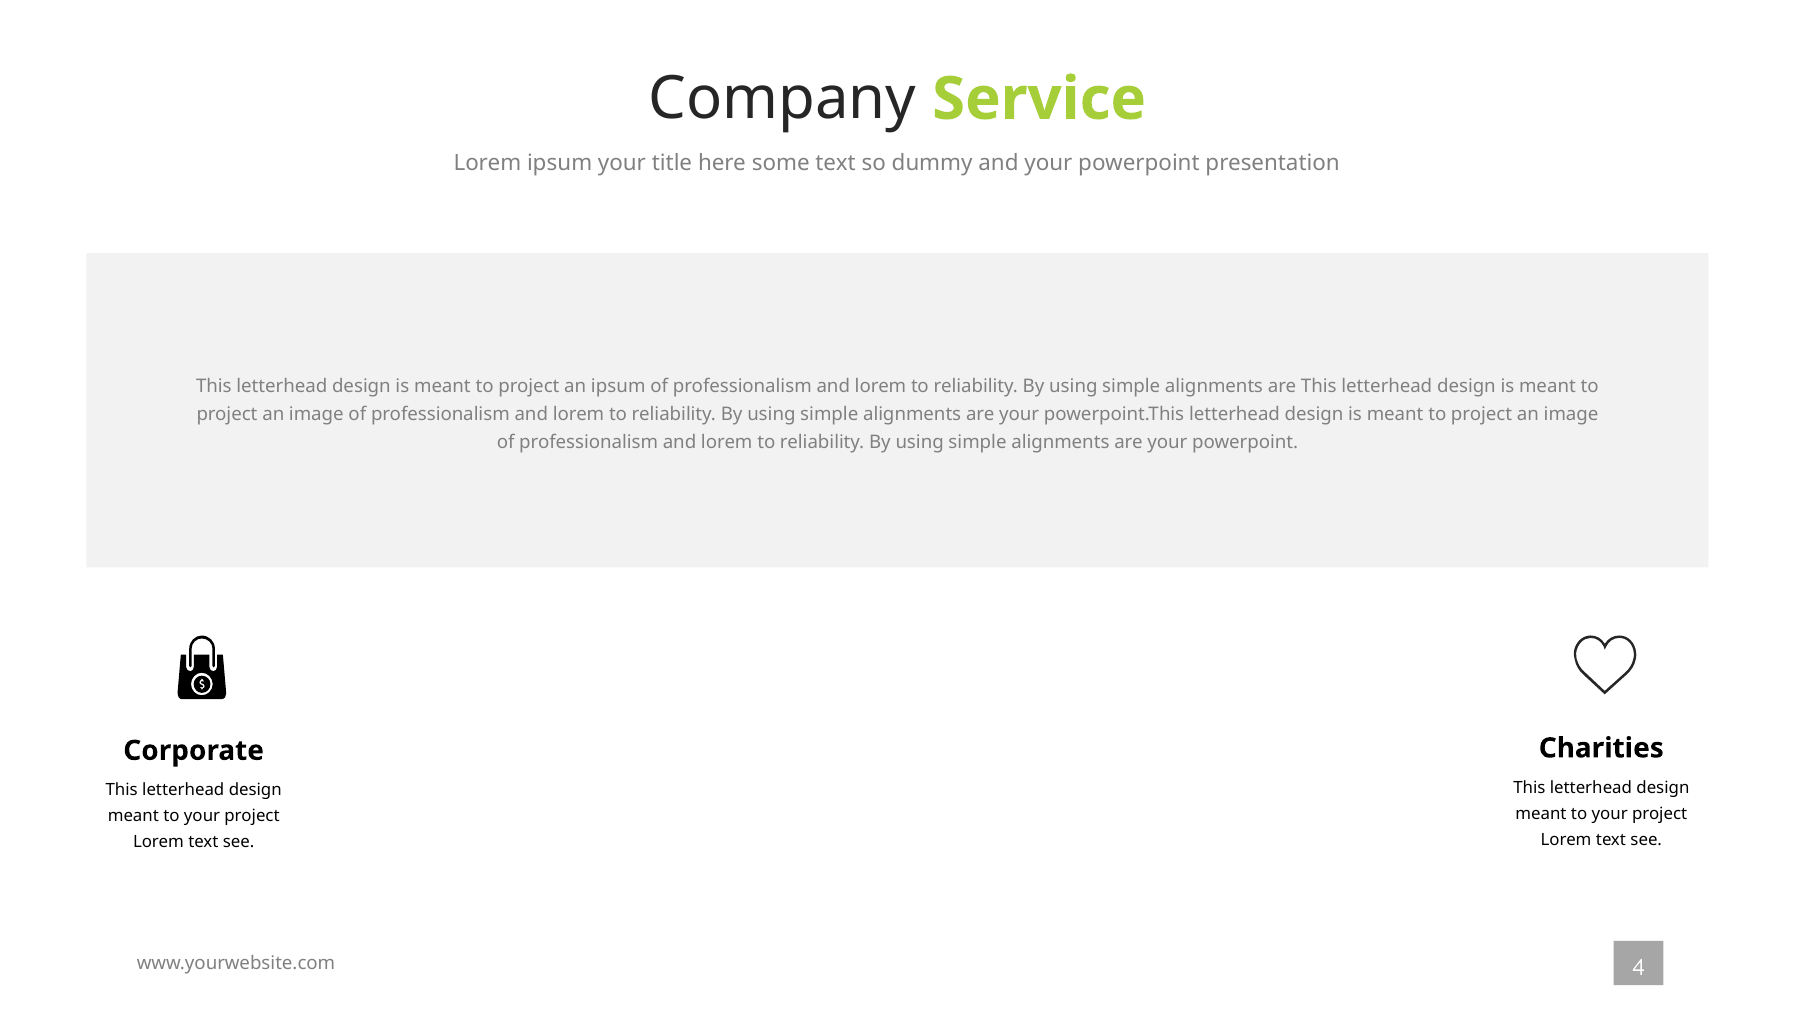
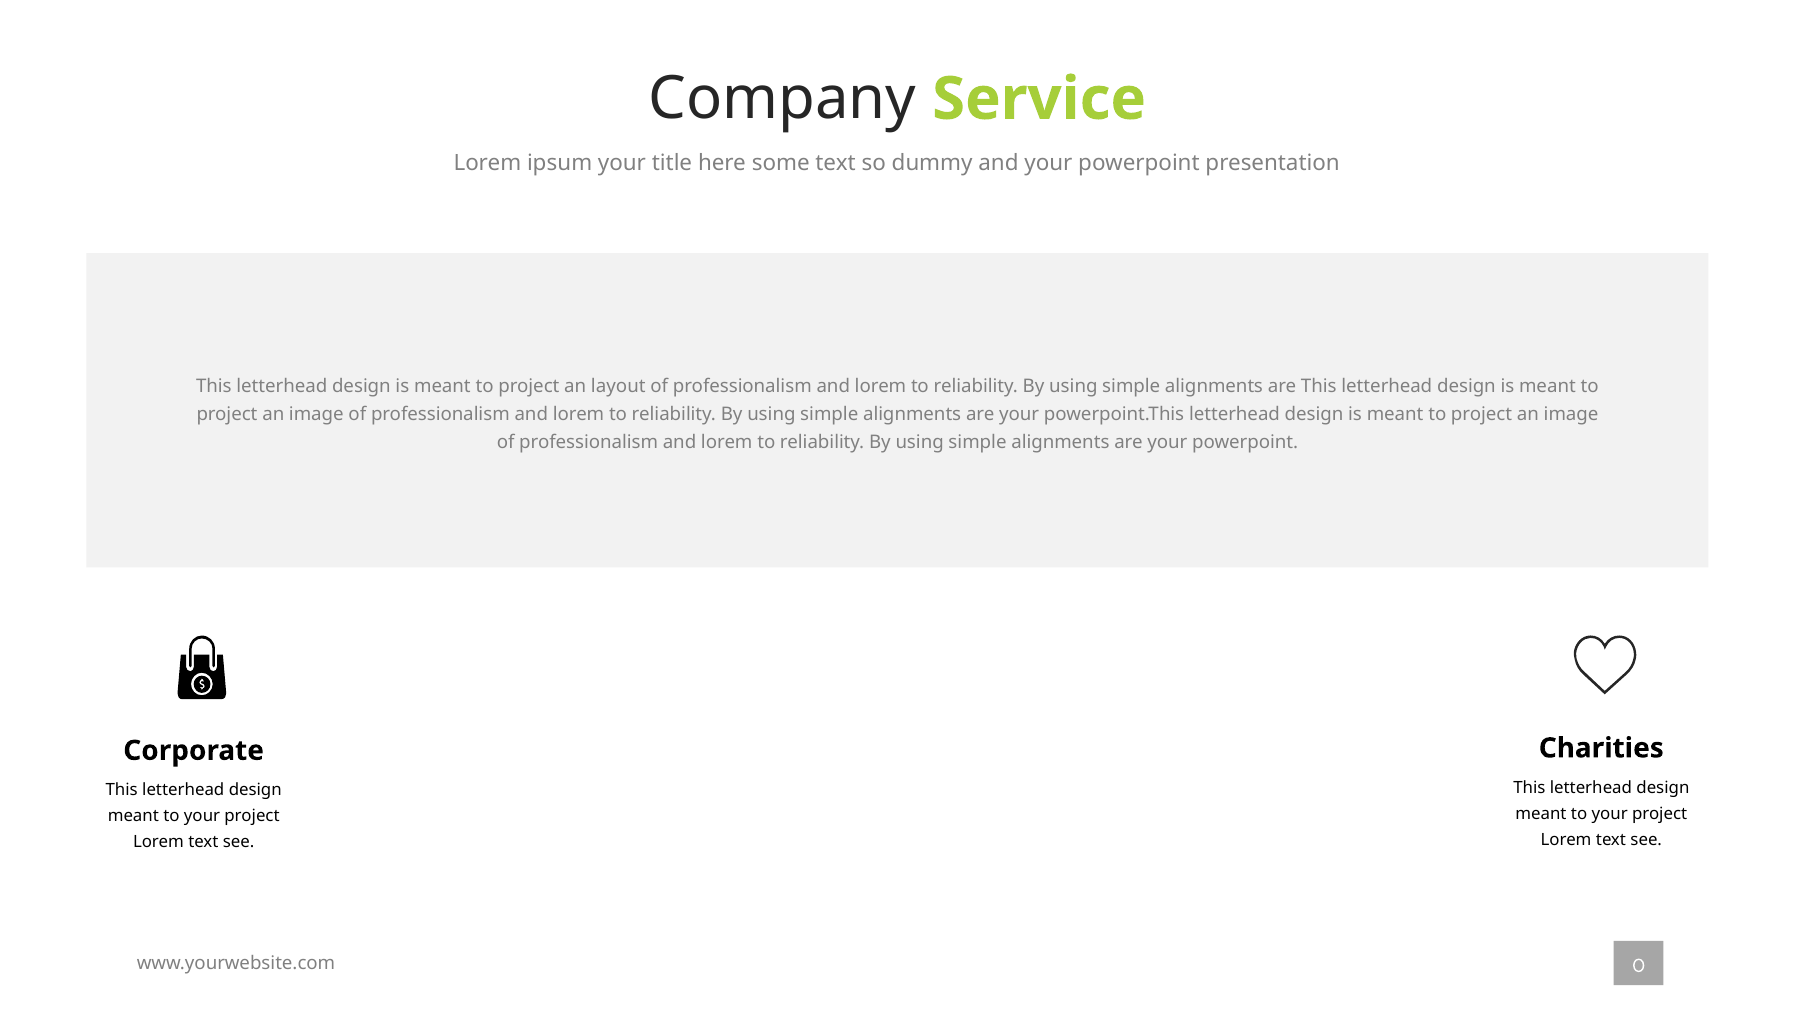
an ipsum: ipsum -> layout (618, 386)
4: 4 -> 0 (1639, 964)
